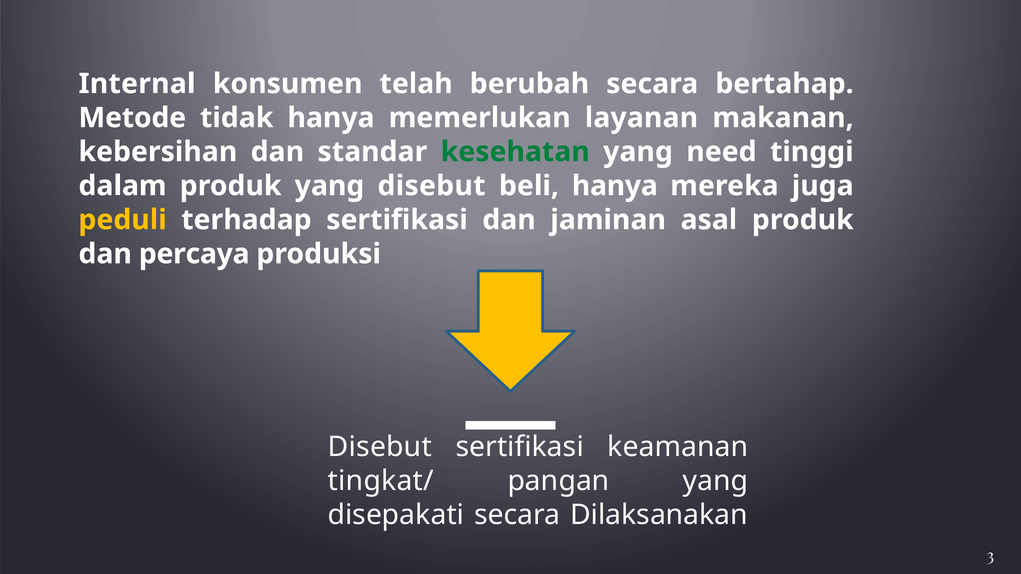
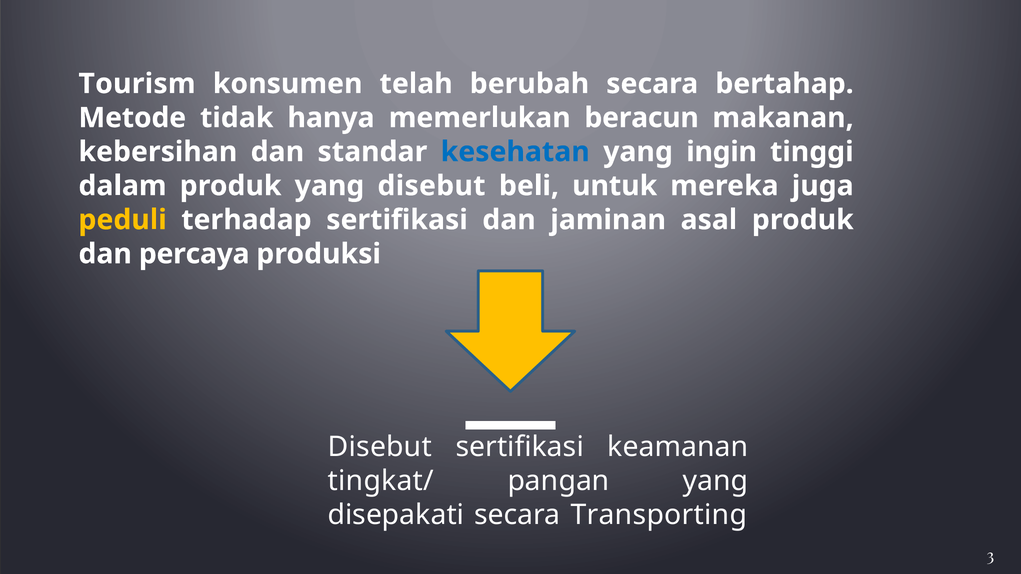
Internal: Internal -> Tourism (137, 84)
layanan: layanan -> beracun (642, 118)
kesehatan colour: green -> blue (515, 152)
need: need -> ingin (722, 152)
beli hanya: hanya -> untuk (615, 186)
Dilaksanakan: Dilaksanakan -> Transporting (659, 515)
